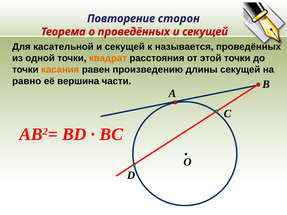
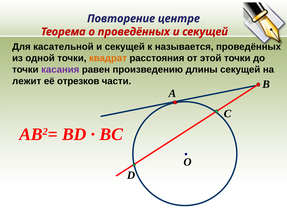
сторон: сторон -> центре (179, 19)
касания colour: orange -> purple (60, 70)
равно: равно -> лежит (27, 81)
вершина: вершина -> отрезков (78, 81)
